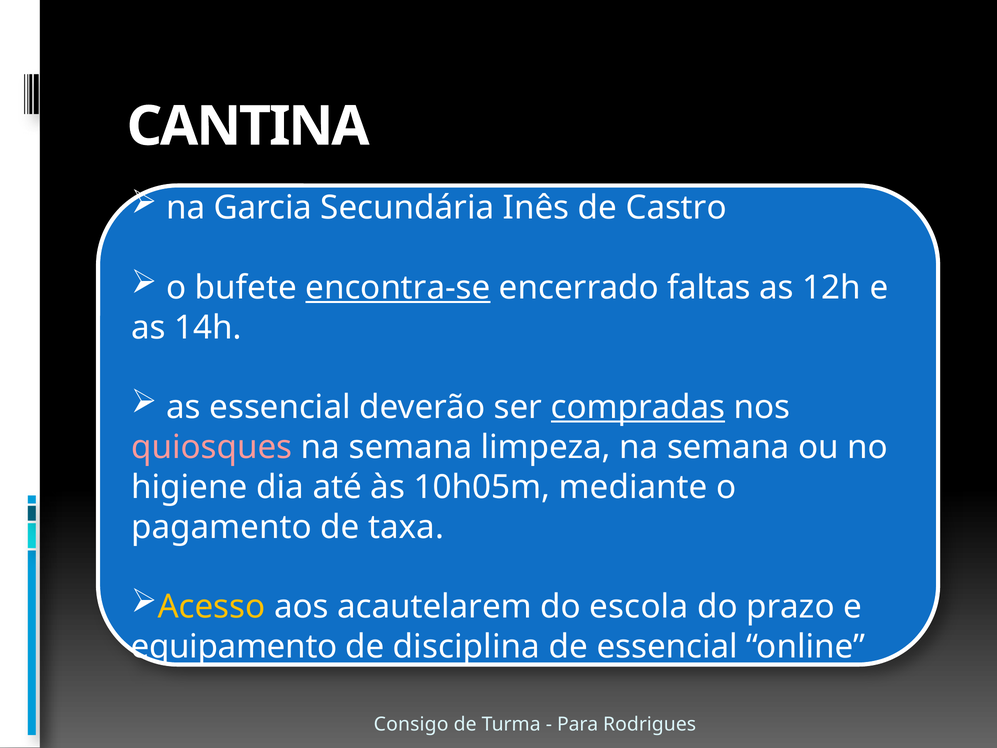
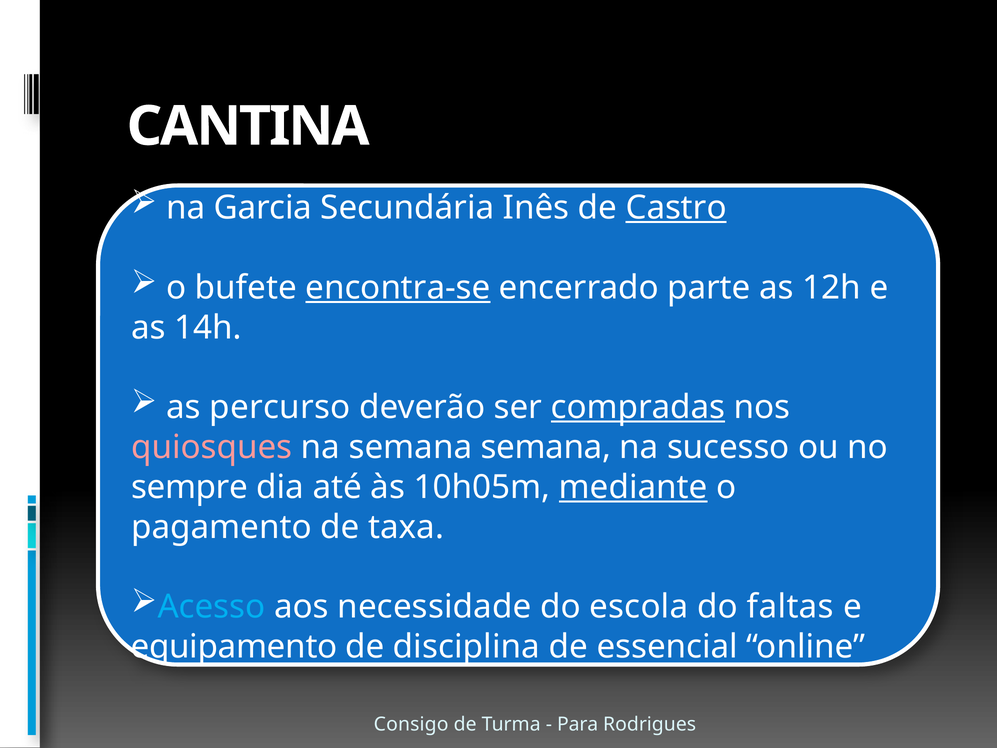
Castro underline: none -> present (676, 208)
faltas: faltas -> parte (709, 288)
as essencial: essencial -> percurso (280, 407)
semana limpeza: limpeza -> semana (546, 447)
semana: semana -> sucesso (728, 447)
higiene: higiene -> sempre (190, 487)
mediante underline: none -> present (633, 487)
Acesso colour: yellow -> light blue (212, 607)
acautelarem: acautelarem -> necessidade (434, 607)
prazo: prazo -> faltas (790, 607)
